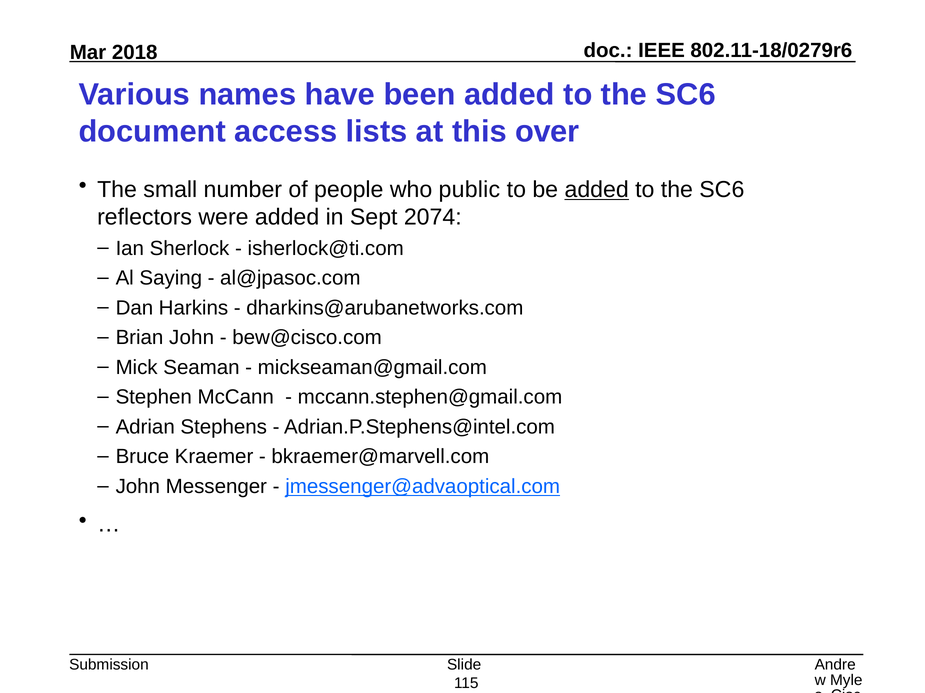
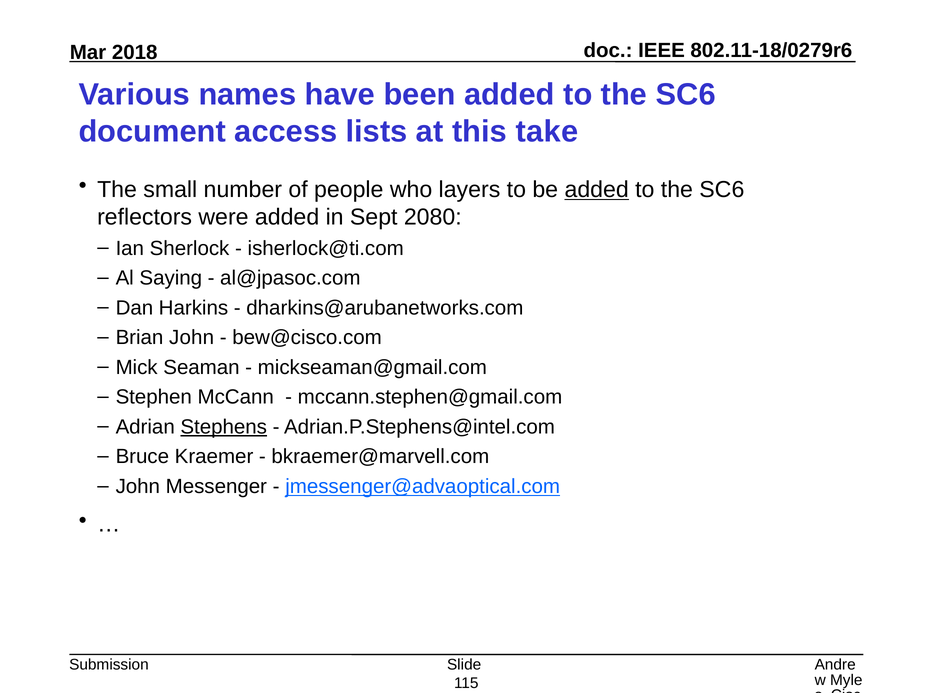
over: over -> take (547, 132)
public: public -> layers (469, 190)
2074: 2074 -> 2080 (433, 218)
Stephens underline: none -> present (224, 427)
